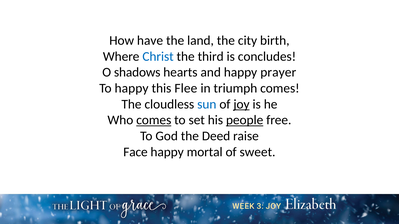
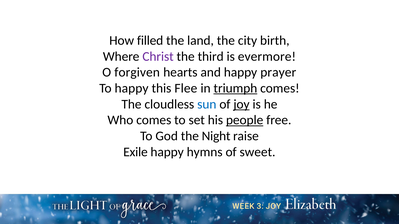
have: have -> filled (150, 41)
Christ colour: blue -> purple (158, 57)
concludes: concludes -> evermore (267, 57)
shadows: shadows -> forgiven (137, 72)
triumph underline: none -> present (235, 88)
comes underline: present -> none (154, 120)
Deed: Deed -> Night (216, 136)
Face: Face -> Exile (135, 152)
mortal: mortal -> hymns (205, 152)
